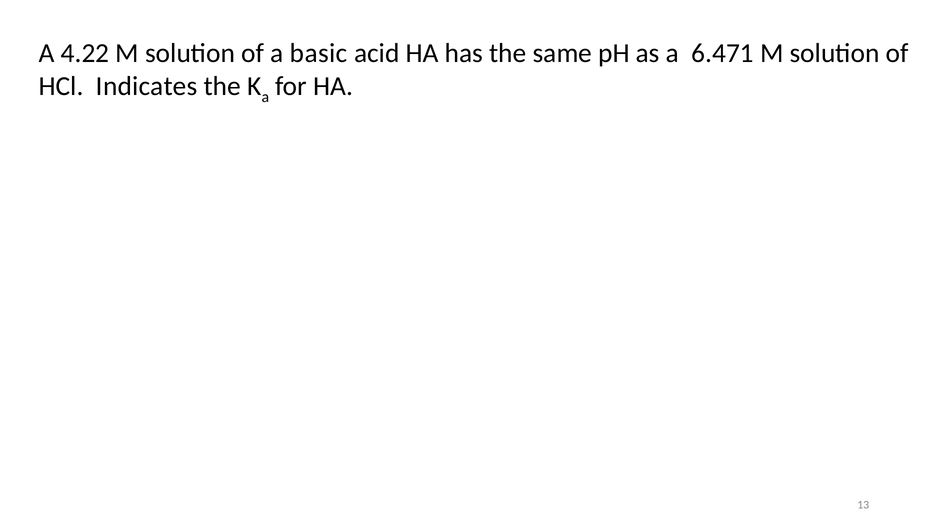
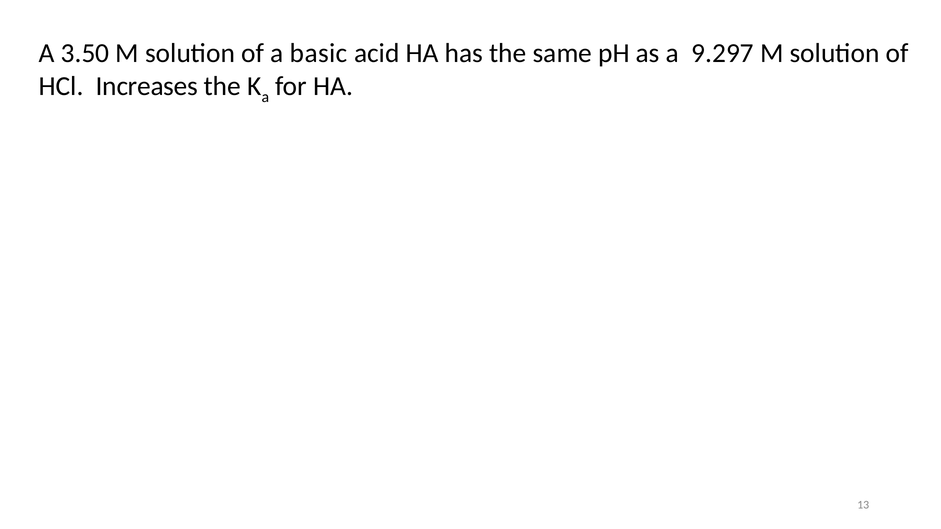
4.22: 4.22 -> 3.50 (85, 53)
6.471: 6.471 -> 9.297 (723, 53)
Indicates: Indicates -> Increases (147, 86)
